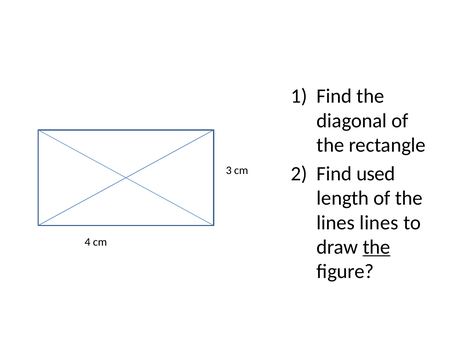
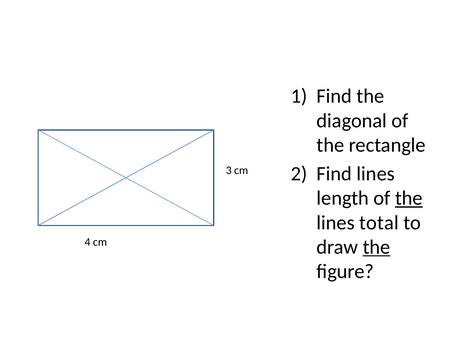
Find used: used -> lines (376, 173)
the underline: none -> present (409, 198)
lines lines: lines -> total (379, 222)
